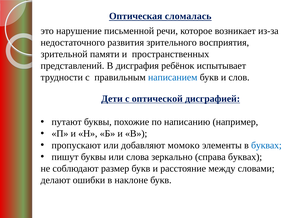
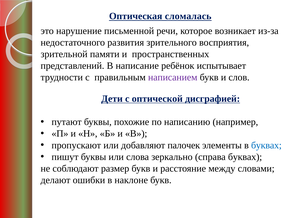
дисграфия: дисграфия -> написание (137, 66)
написанием colour: blue -> purple (173, 77)
момоко: момоко -> палочек (184, 145)
